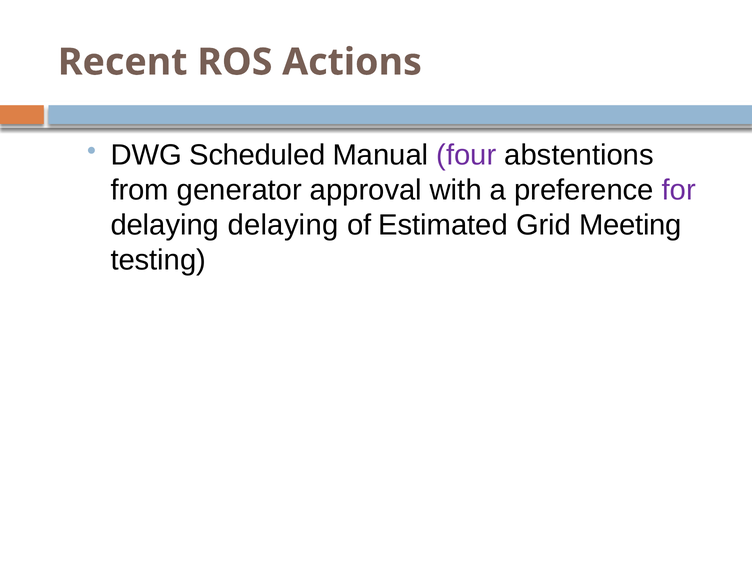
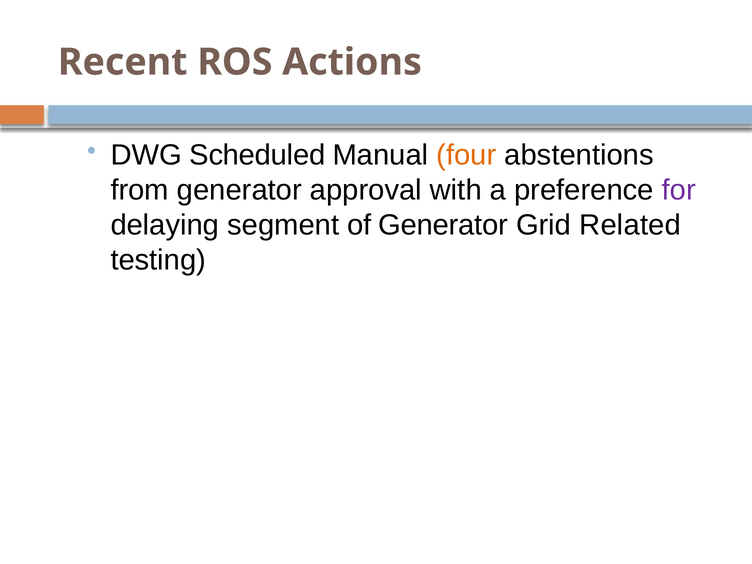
four colour: purple -> orange (466, 155)
delaying delaying: delaying -> segment (283, 225)
of Estimated: Estimated -> Generator (443, 225)
Meeting: Meeting -> Related (630, 225)
